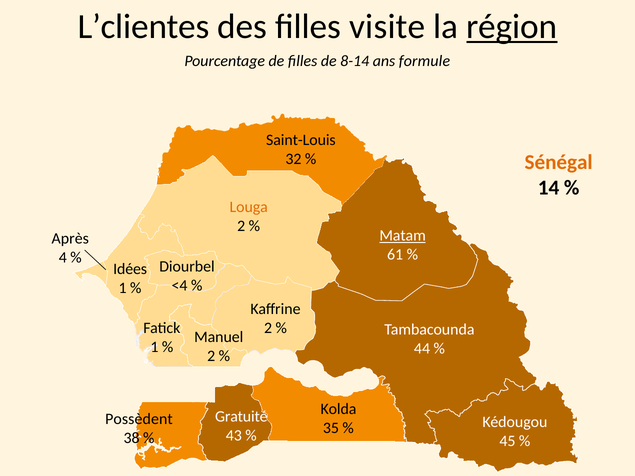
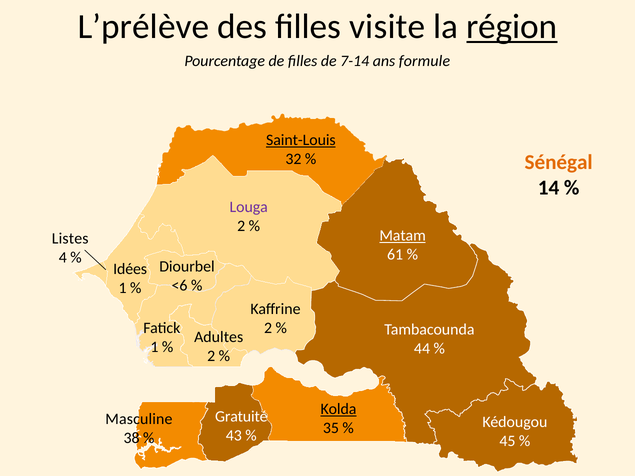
L’clientes: L’clientes -> L’prélève (143, 27)
8-14: 8-14 -> 7-14 (355, 61)
Saint-Louis underline: none -> present (301, 140)
Louga colour: orange -> purple (249, 207)
Après: Après -> Listes (70, 239)
<4: <4 -> <6 (180, 286)
Manuel: Manuel -> Adultes (219, 337)
Kolda underline: none -> present (338, 409)
Possèdent: Possèdent -> Masculine (139, 419)
